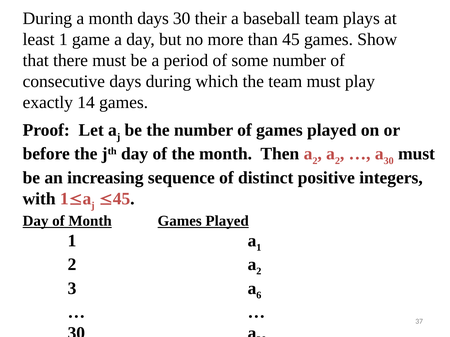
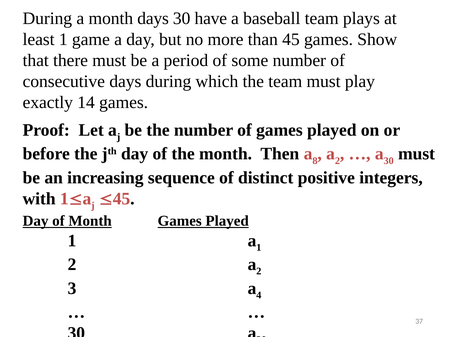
their: their -> have (211, 18)
Then a 2: 2 -> 8 (315, 161)
6: 6 -> 4 (259, 296)
